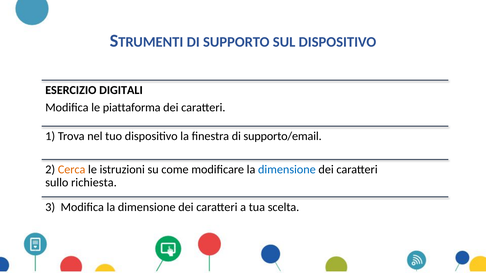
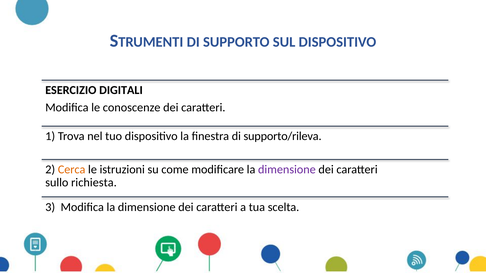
piattaforma: piattaforma -> conoscenze (132, 108)
supporto/email: supporto/email -> supporto/rileva (283, 136)
dimensione colour: blue -> purple (287, 170)
